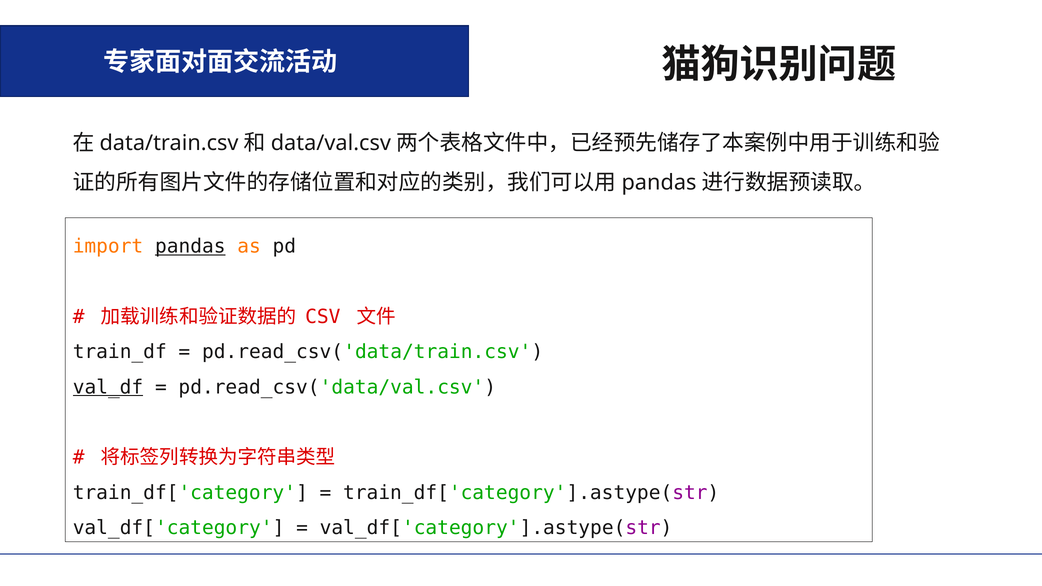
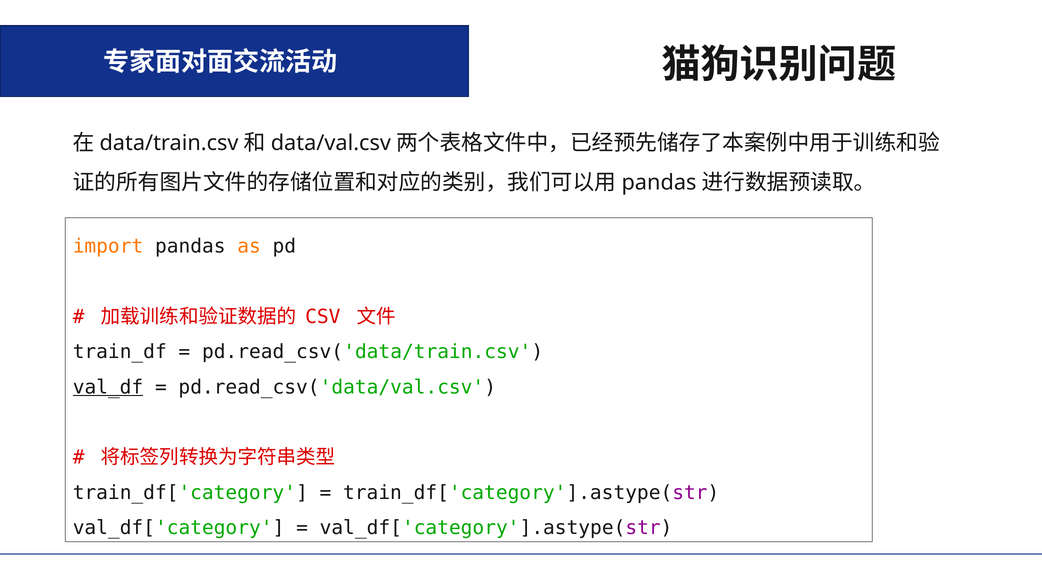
pandas underline: present -> none (190, 247)
